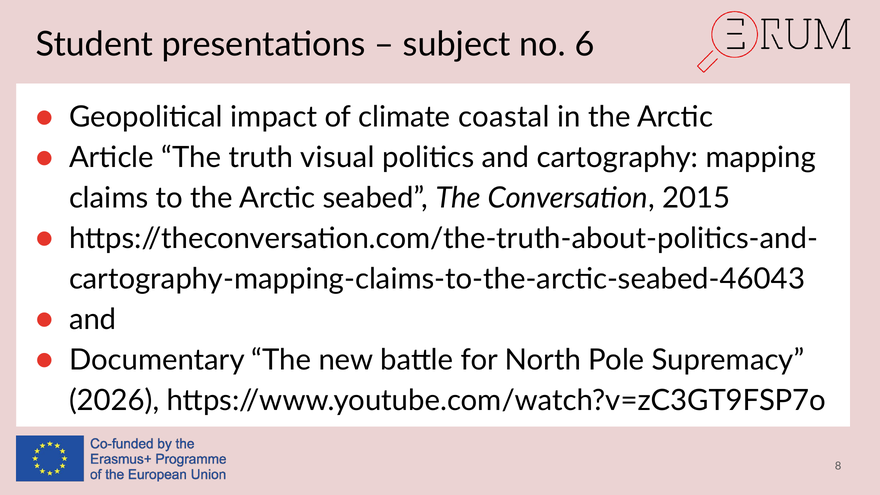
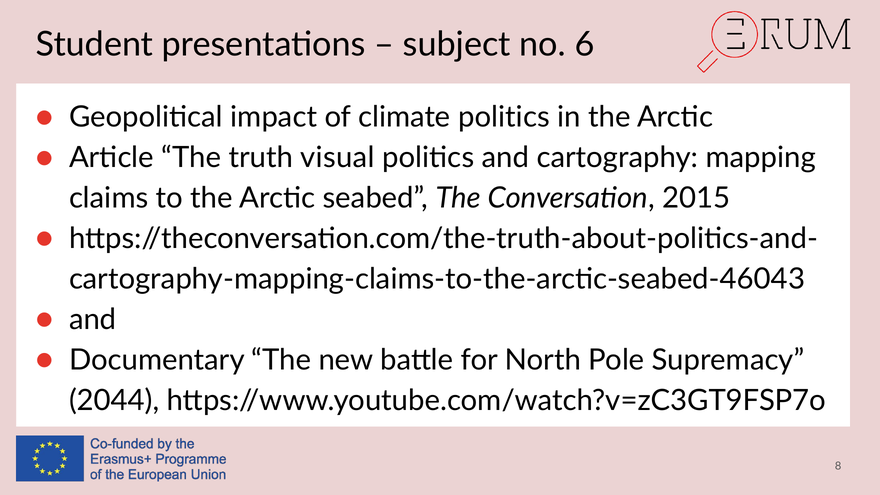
climate coastal: coastal -> politics (504, 117)
2026: 2026 -> 2044 (114, 401)
